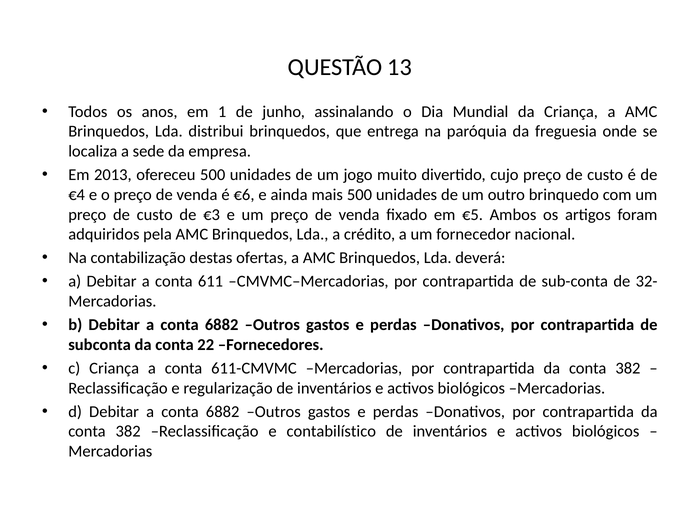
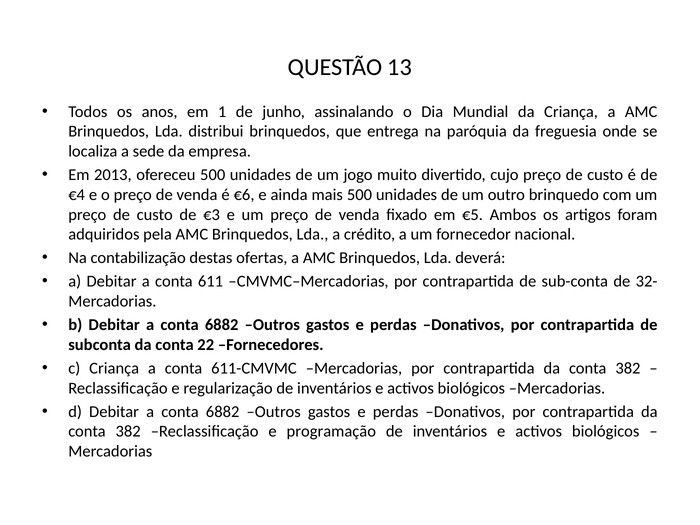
contabilístico: contabilístico -> programação (331, 431)
